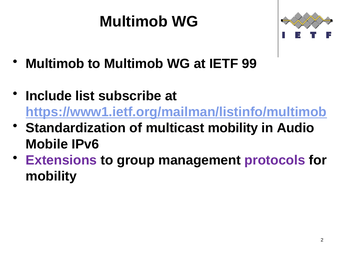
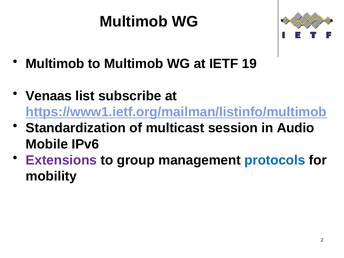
99: 99 -> 19 (249, 64)
Include: Include -> Venaas (49, 96)
multicast mobility: mobility -> session (233, 128)
protocols colour: purple -> blue (275, 160)
